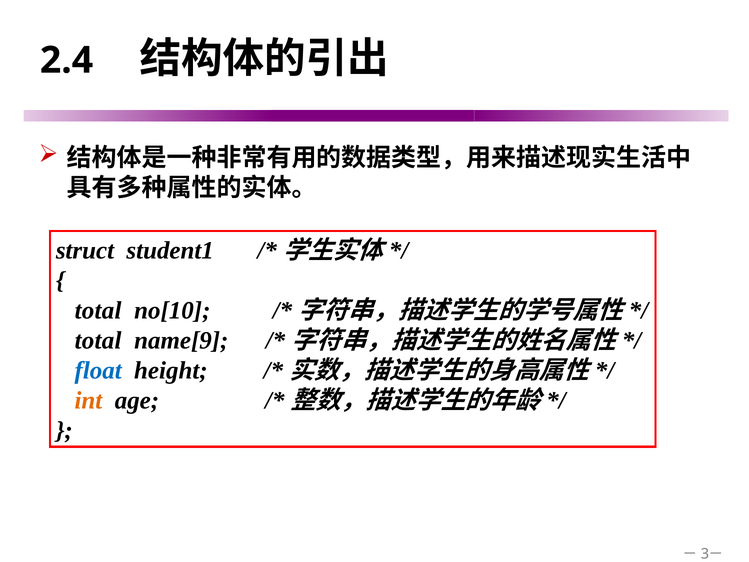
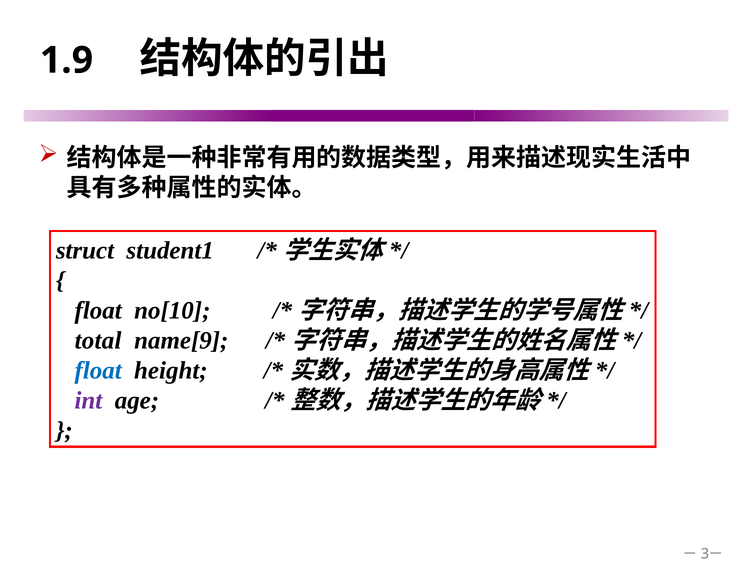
2.4: 2.4 -> 1.9 (67, 60)
total: total -> float (98, 311)
int colour: orange -> purple (88, 400)
